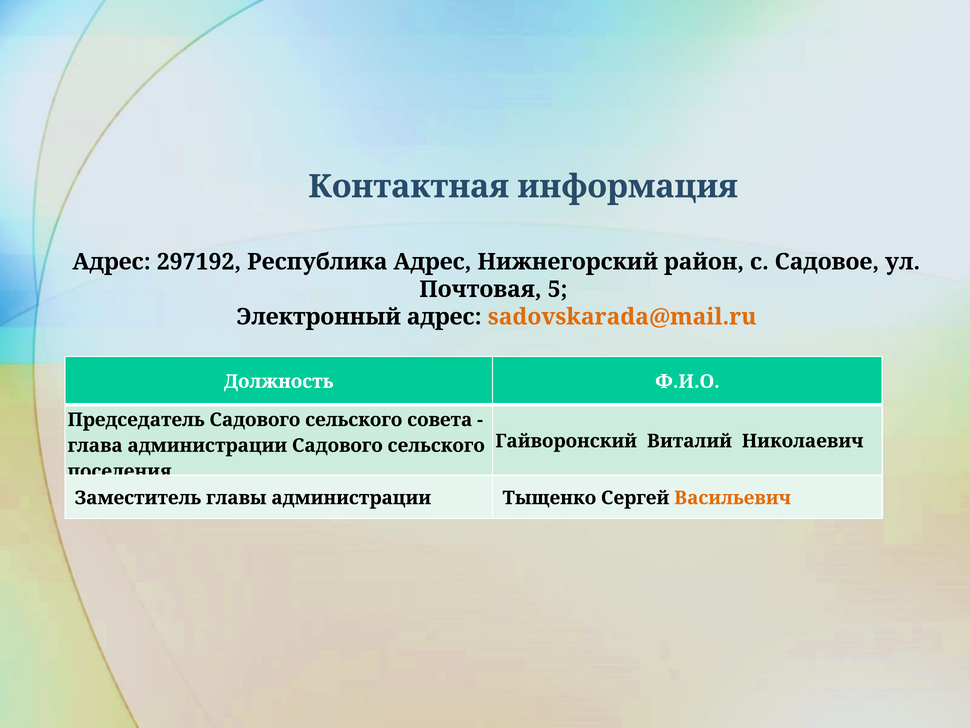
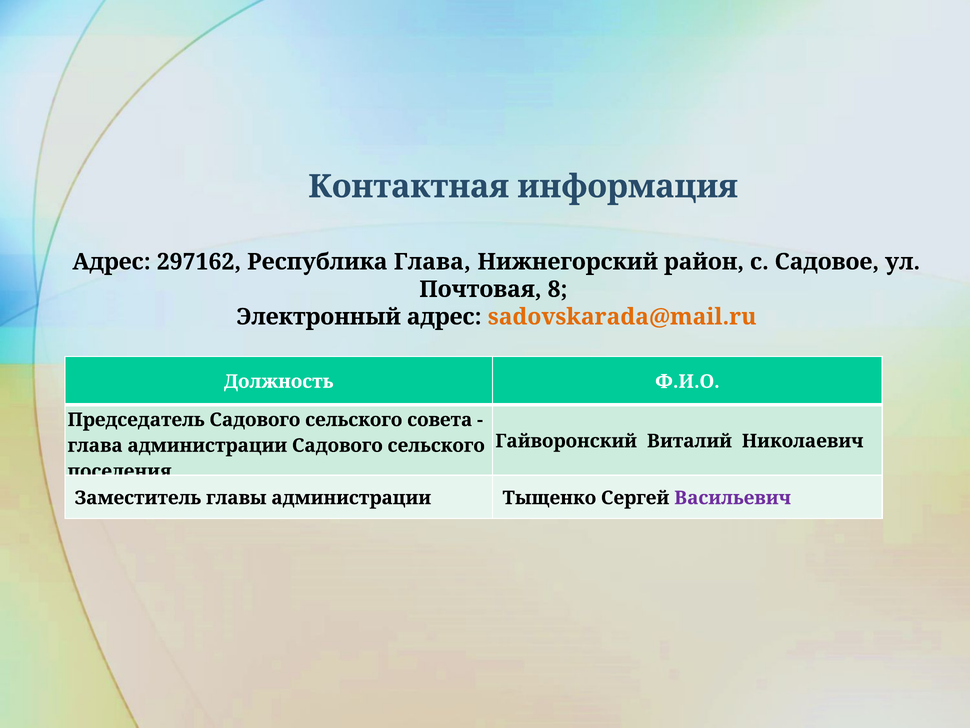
297192: 297192 -> 297162 (199, 262)
Республика Адрес: Адрес -> Глава (432, 262)
5: 5 -> 8 (558, 289)
Васильевич colour: orange -> purple (733, 498)
